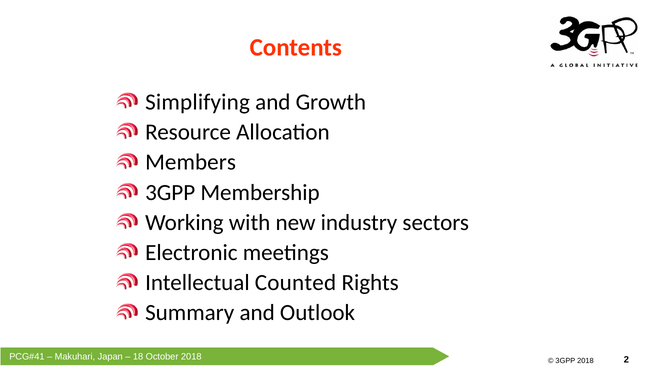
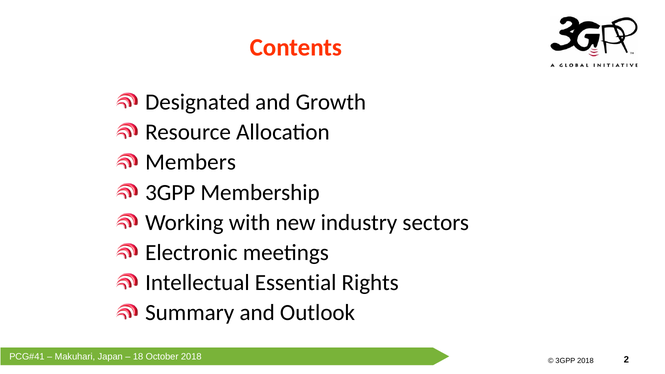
Simplifying: Simplifying -> Designated (198, 102)
Counted: Counted -> Essential (296, 283)
